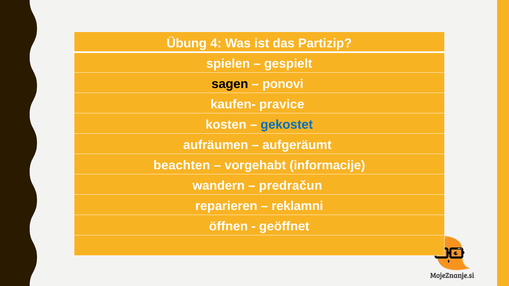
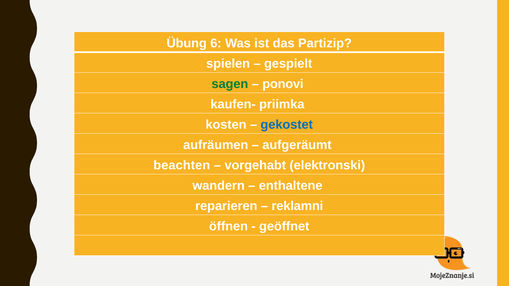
4: 4 -> 6 (216, 43)
sagen colour: black -> green (230, 84)
pravice: pravice -> priimka (282, 104)
informacije: informacije -> elektronski (327, 165)
predračun: predračun -> enthaltene (291, 186)
